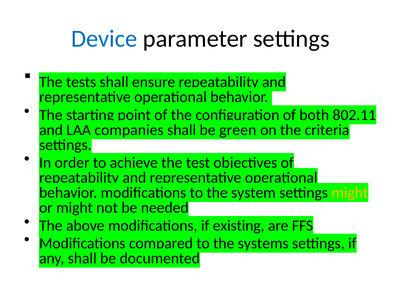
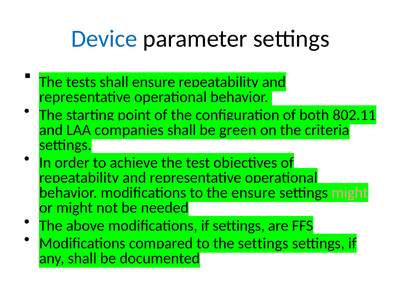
the system: system -> ensure (253, 193)
might colour: yellow -> pink (350, 193)
if existing: existing -> settings (239, 225)
the systems: systems -> settings (263, 243)
